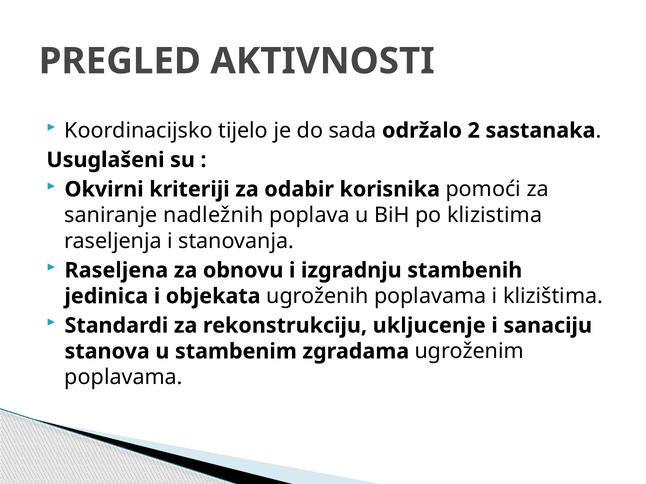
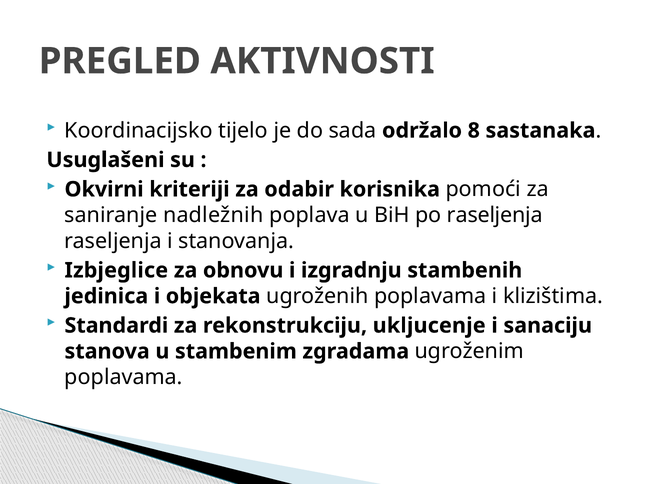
2: 2 -> 8 (474, 131)
po klizistima: klizistima -> raseljenja (495, 215)
Raseljena: Raseljena -> Izbjeglice (116, 271)
